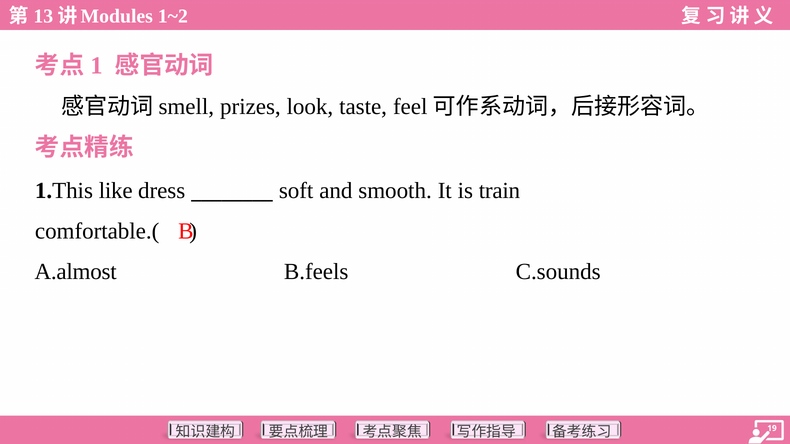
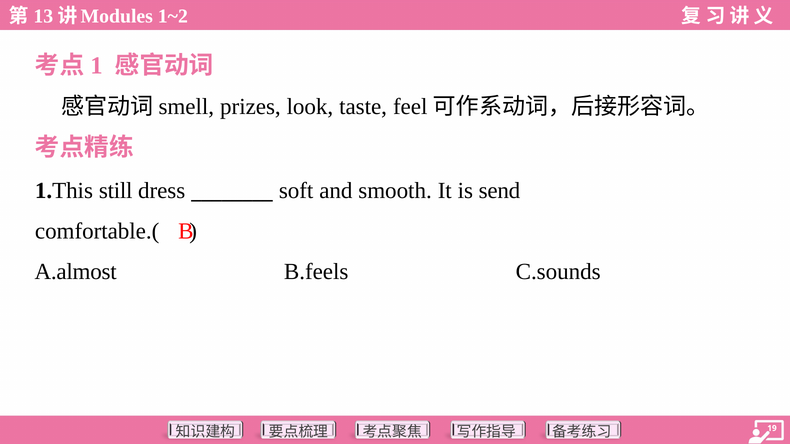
like: like -> still (116, 191)
train: train -> send (499, 191)
